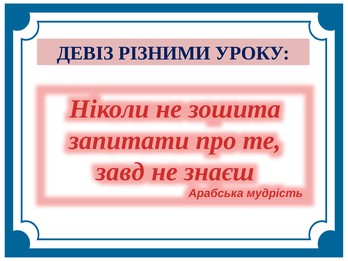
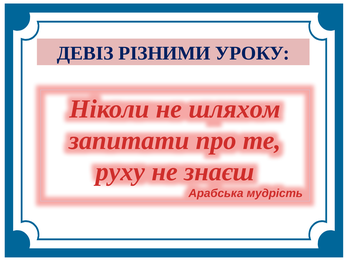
зошита: зошита -> шляхом (235, 109)
завд: завд -> руху (120, 172)
